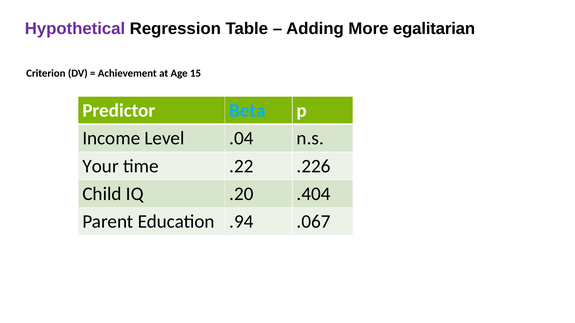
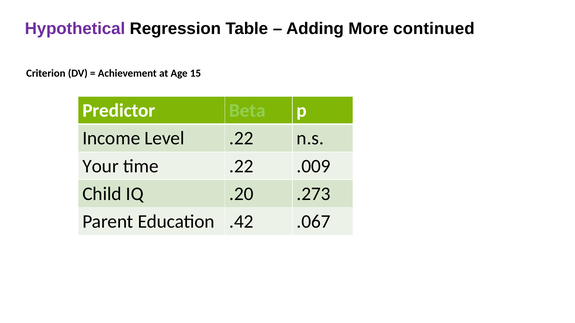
egalitarian: egalitarian -> continued (434, 29)
Beta colour: light blue -> light green (247, 111)
Level .04: .04 -> .22 (241, 138)
.226: .226 -> .009 (314, 166)
.404: .404 -> .273 (314, 194)
.94: .94 -> .42 (241, 222)
